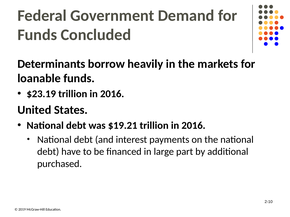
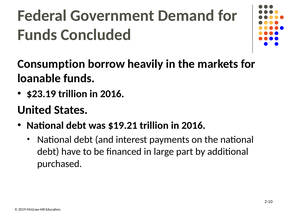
Determinants: Determinants -> Consumption (51, 64)
